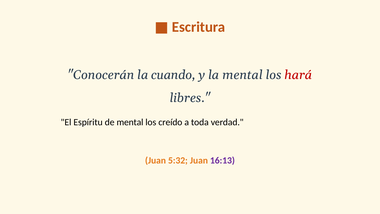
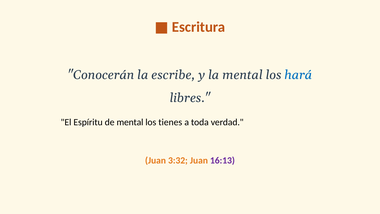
cuando: cuando -> escribe (173, 75)
hará colour: red -> blue (298, 75)
creído: creído -> tienes (170, 122)
5:32: 5:32 -> 3:32 (178, 160)
